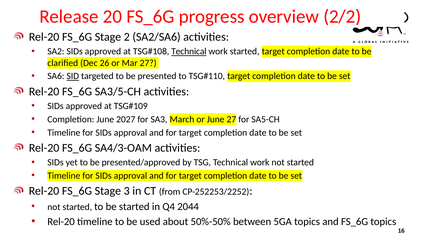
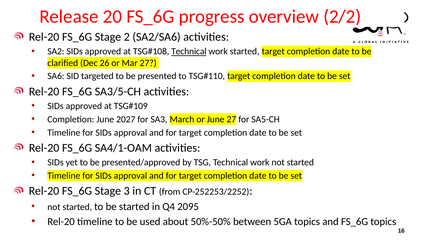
SID underline: present -> none (73, 76)
SA4/3-OAM: SA4/3-OAM -> SA4/1-OAM (123, 148)
2044: 2044 -> 2095 (188, 206)
